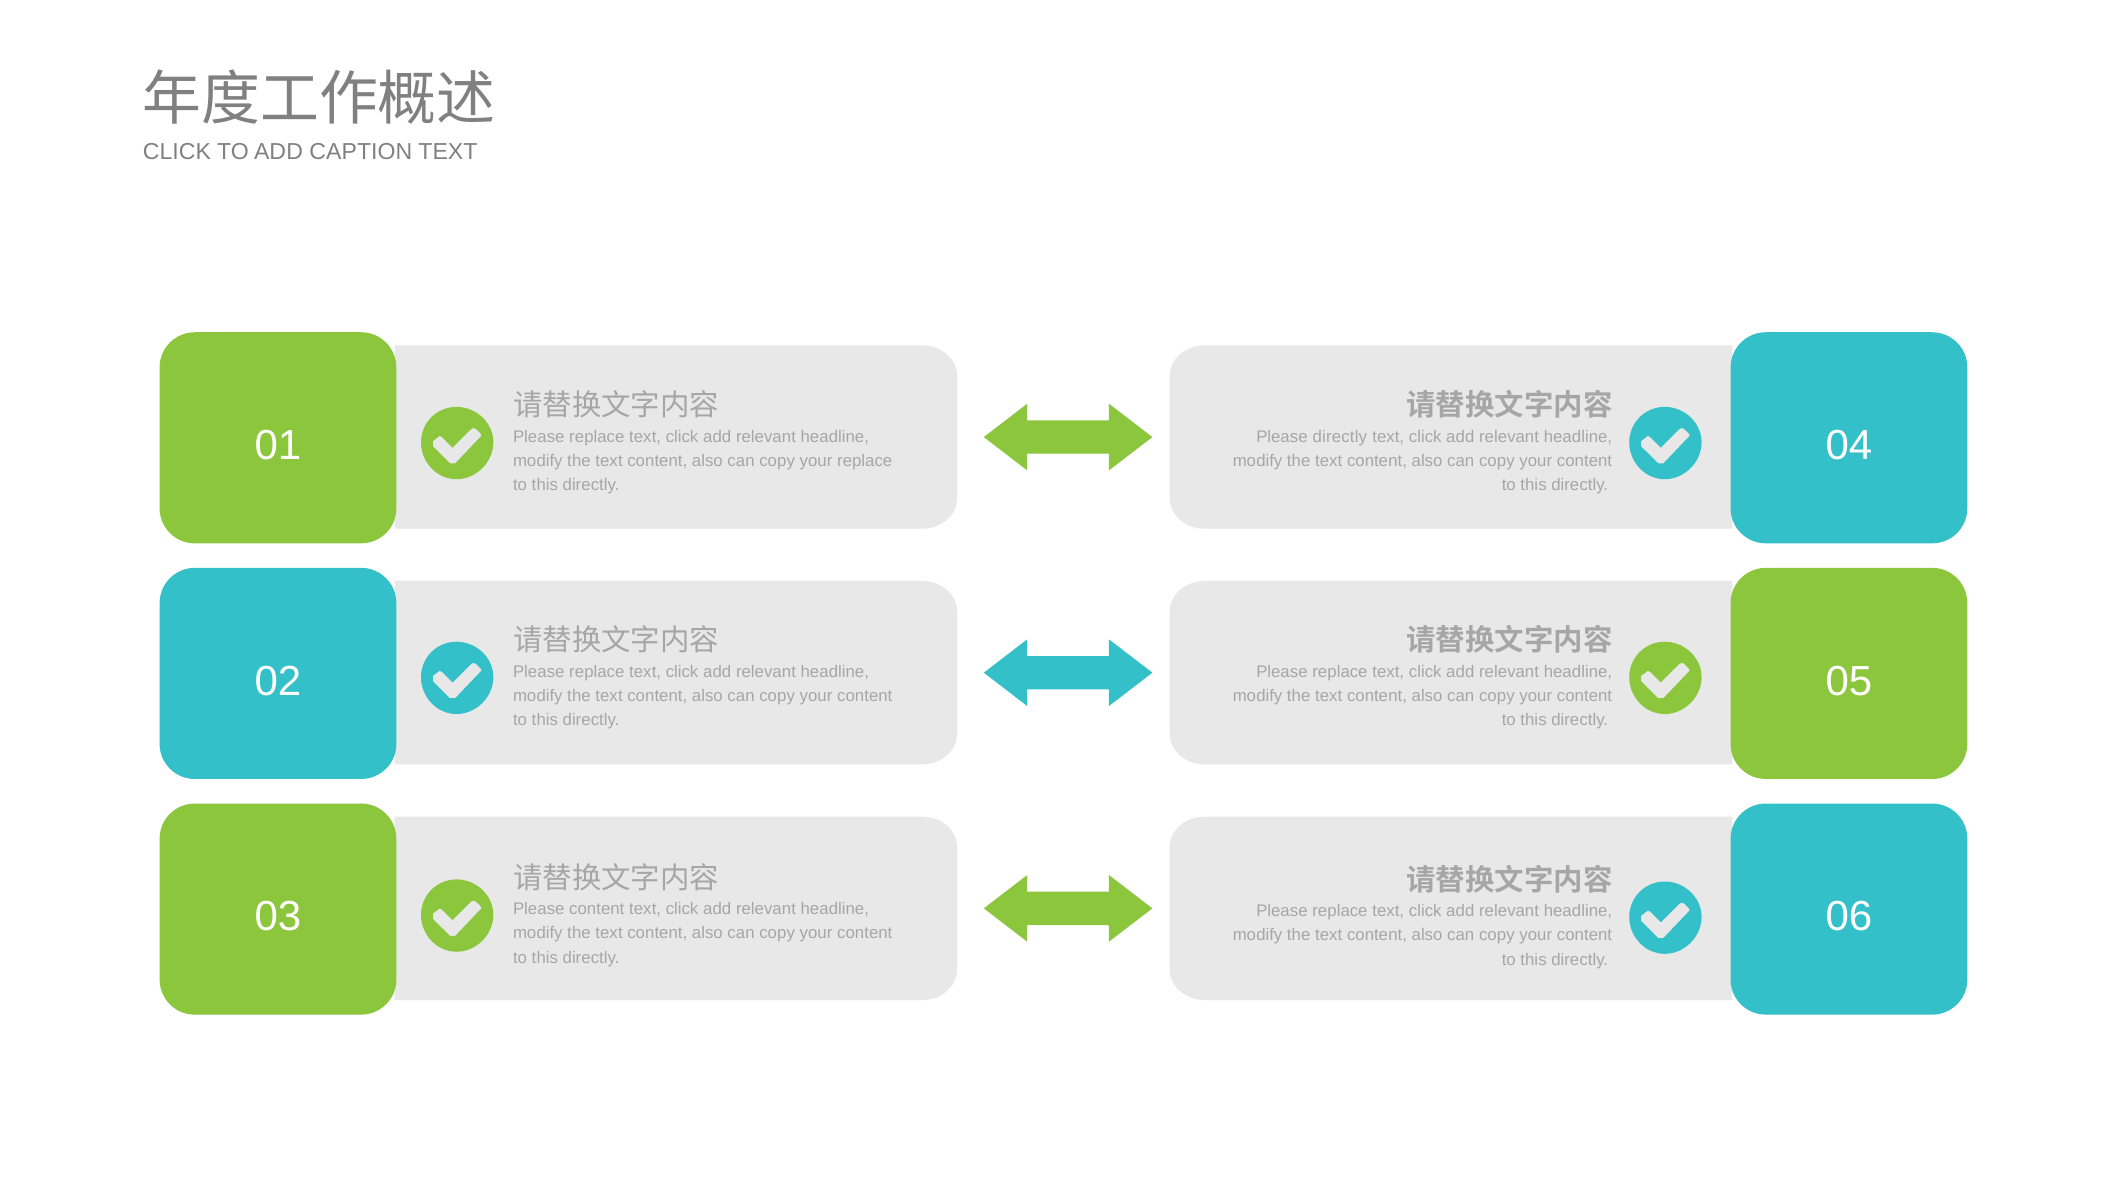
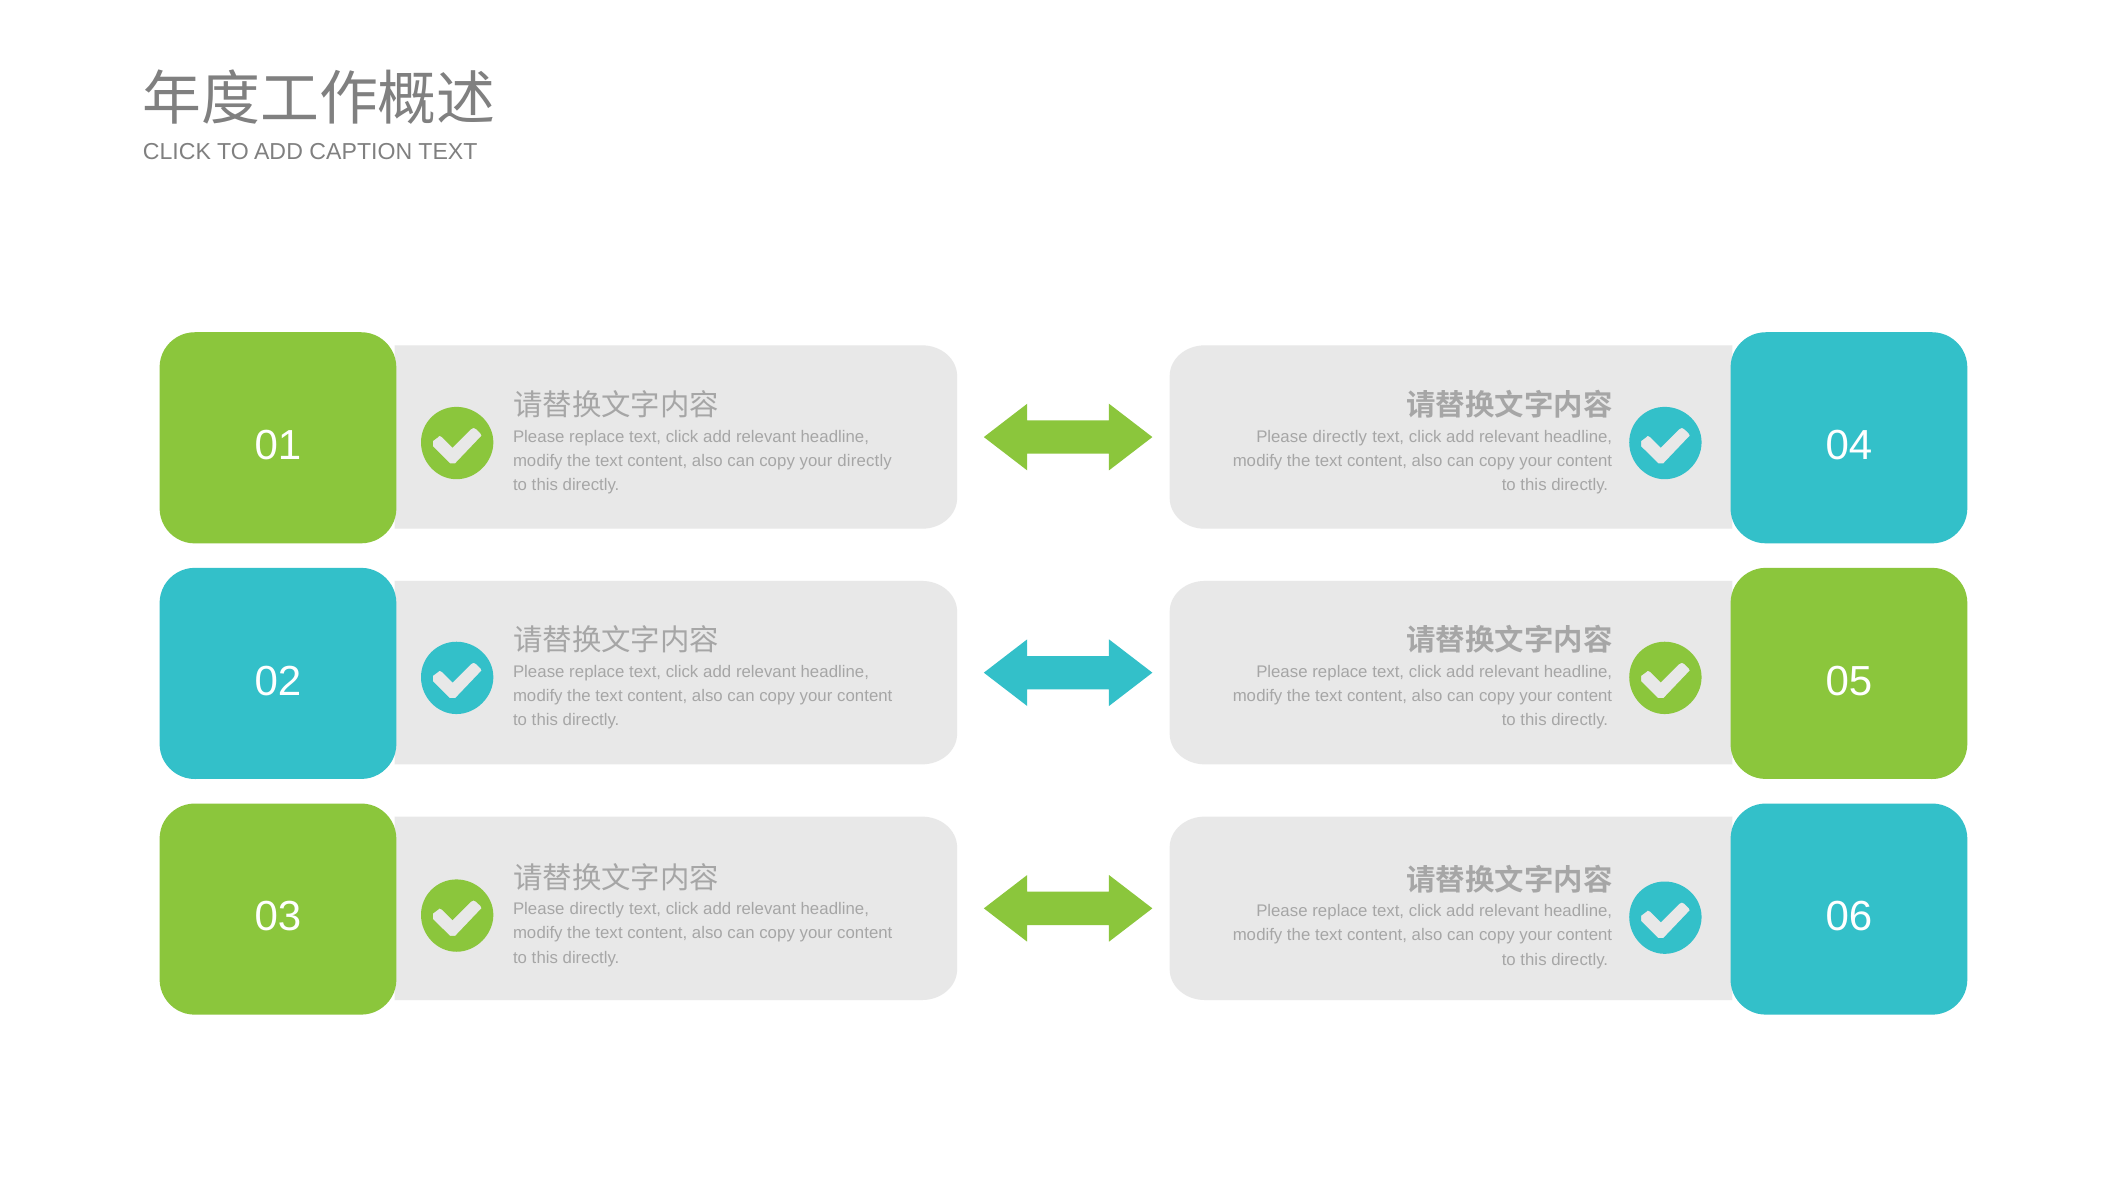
your replace: replace -> directly (865, 461)
content: content -> directly (597, 910)
